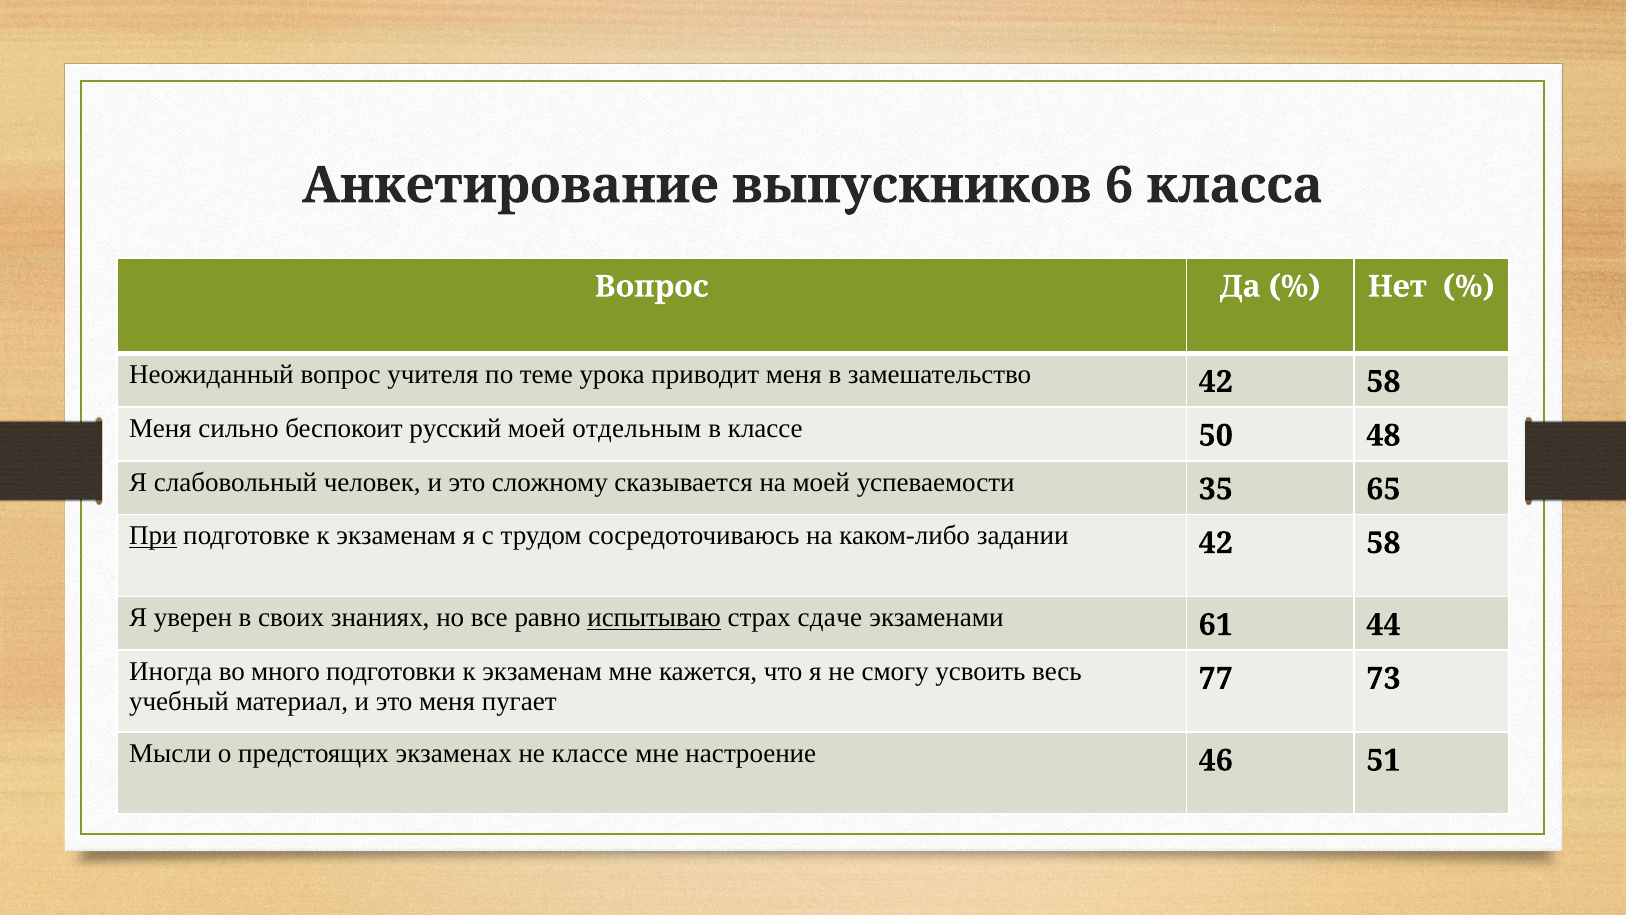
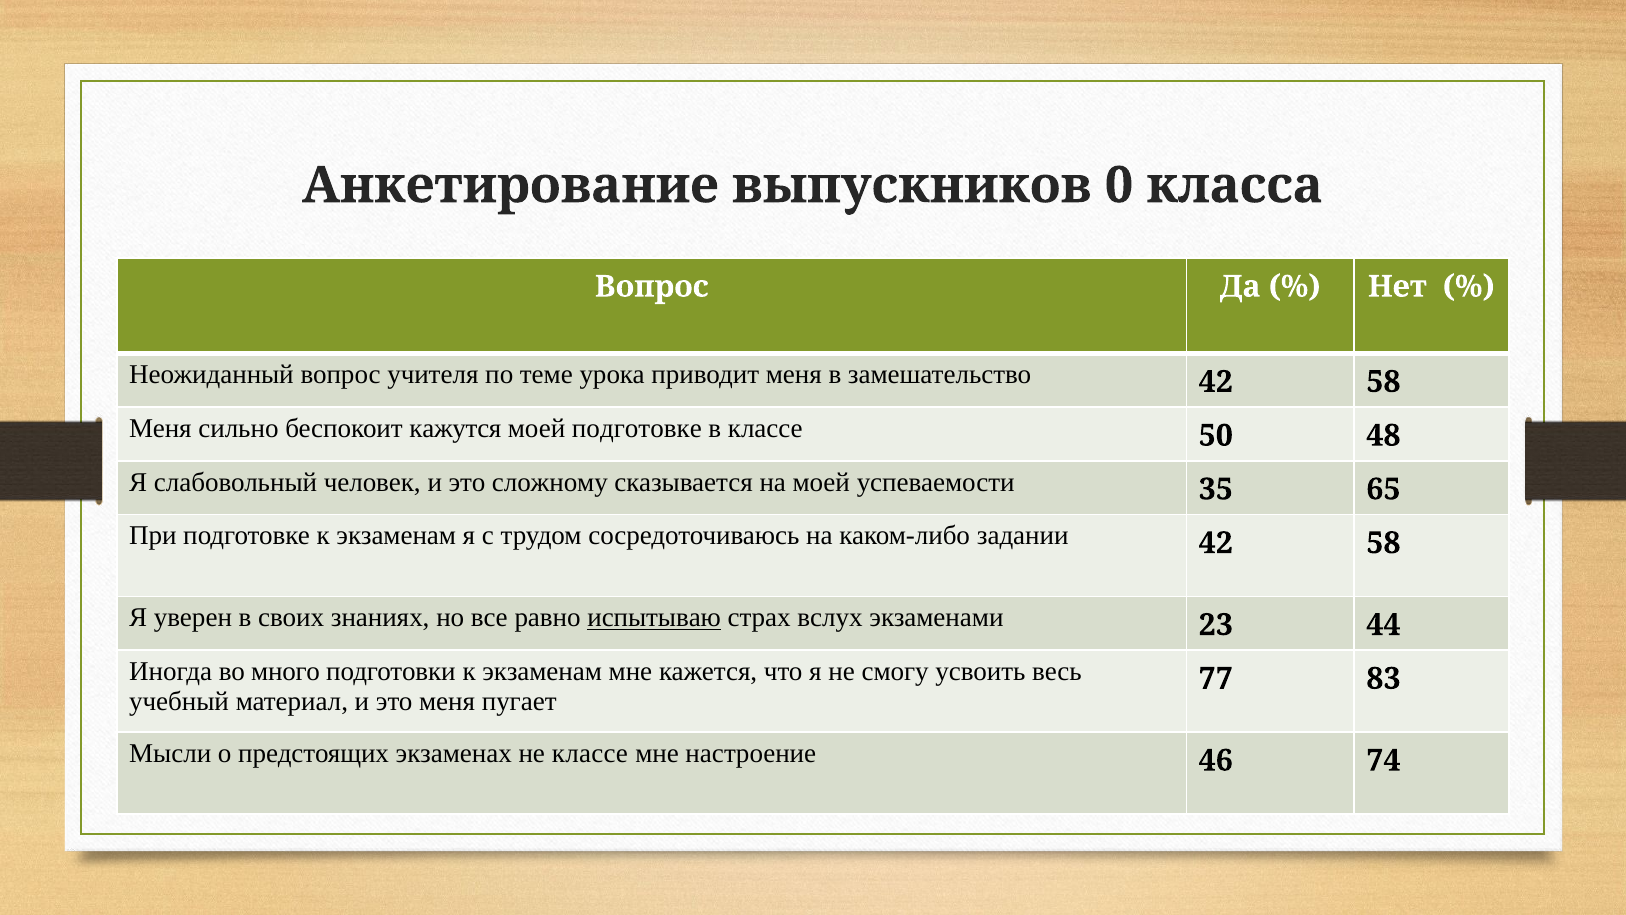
6: 6 -> 0 (1119, 185)
русский: русский -> кажутся (455, 428)
моей отдельным: отдельным -> подготовке (637, 428)
При underline: present -> none (153, 536)
сдаче: сдаче -> вслух (830, 618)
61: 61 -> 23 (1216, 625)
73: 73 -> 83 (1383, 678)
51: 51 -> 74 (1383, 760)
